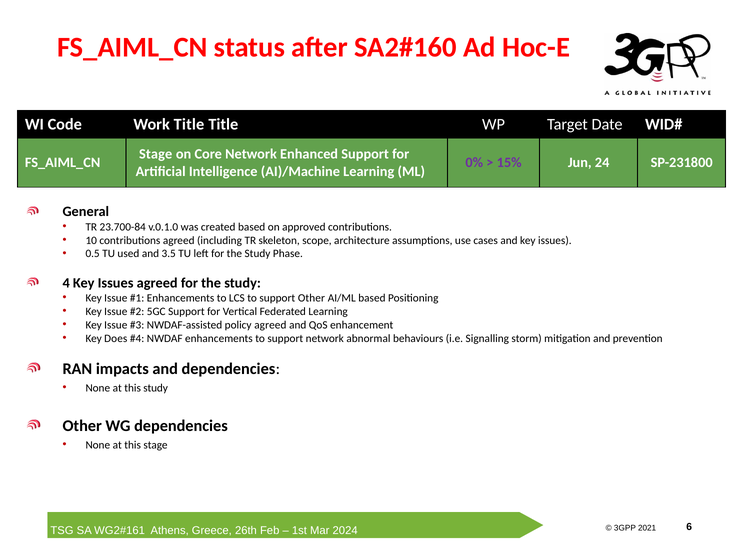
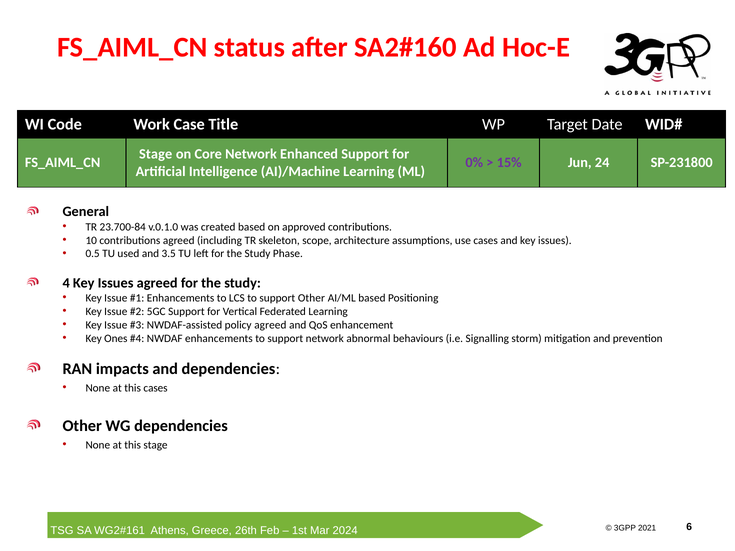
Work Title: Title -> Case (189, 125)
Does: Does -> Ones (116, 338)
this study: study -> cases (156, 388)
